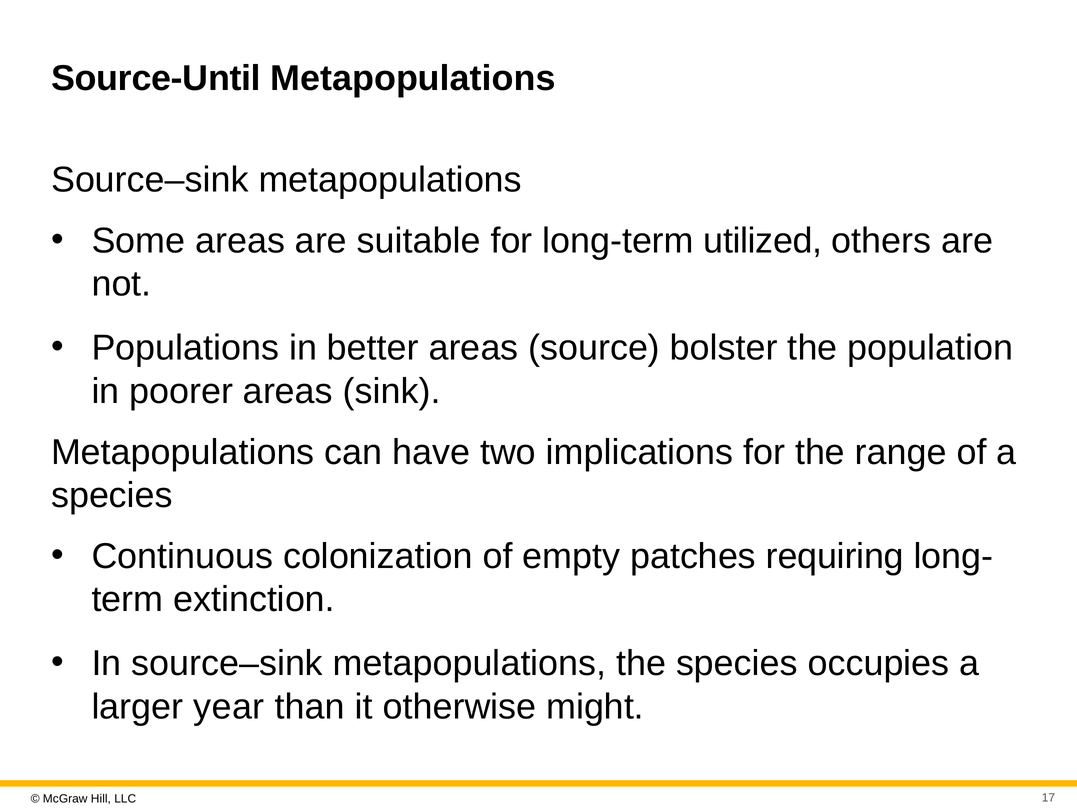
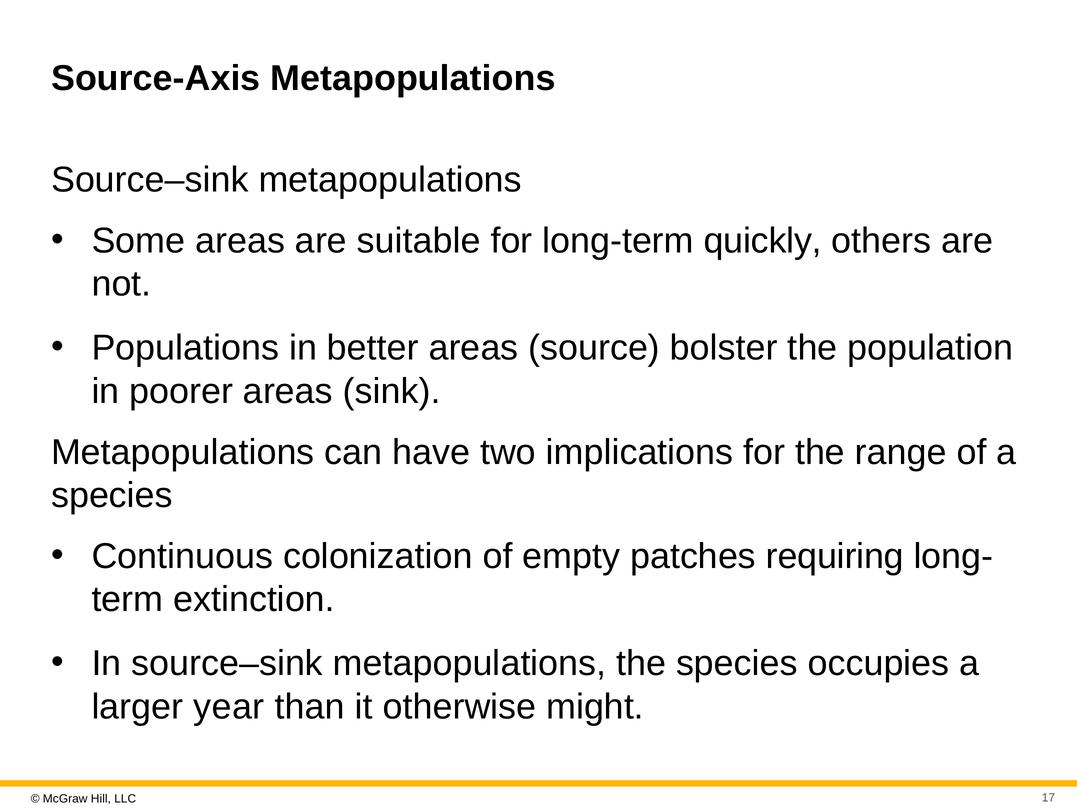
Source-Until: Source-Until -> Source-Axis (156, 78)
utilized: utilized -> quickly (763, 241)
